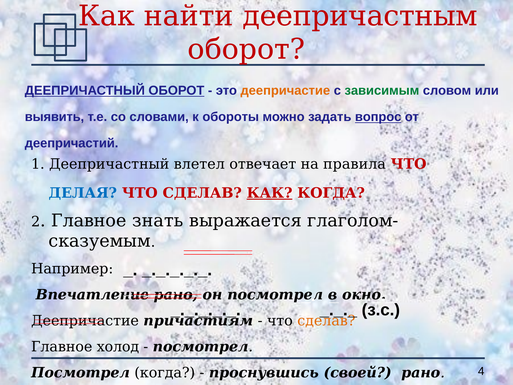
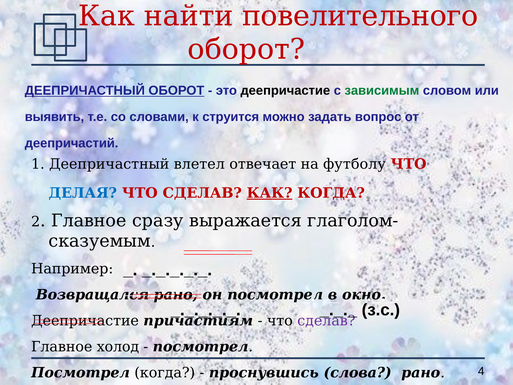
деепричастным: деепричастным -> повелительного (360, 16)
деепричастие colour: orange -> black (285, 91)
обороты: обороты -> струится (231, 117)
вопрос underline: present -> none (378, 117)
правила: правила -> футболу (355, 164)
знать: знать -> сразу (158, 220)
Впечатление: Впечатление -> Возвращался (92, 295)
сделав colour: orange -> purple (326, 321)
своей: своей -> слова (358, 372)
